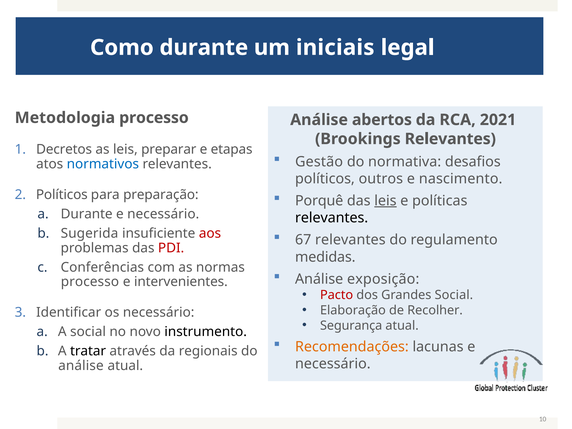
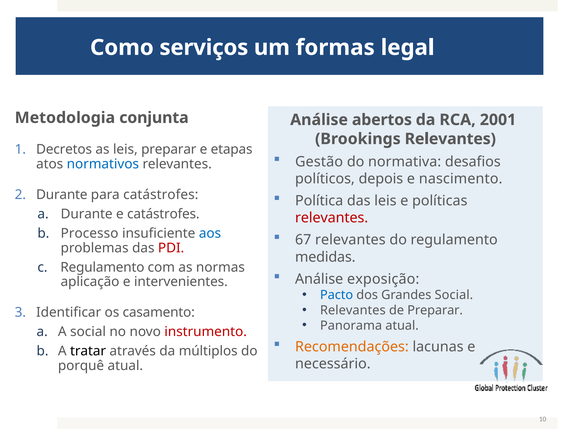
Como durante: durante -> serviços (204, 48)
iniciais: iniciais -> formas (335, 48)
Metodologia processo: processo -> conjunta (154, 118)
2021: 2021 -> 2001 (498, 120)
outros: outros -> depois (381, 179)
Políticos: Políticos -> Durante (62, 195)
para preparação: preparação -> catástrofes (161, 195)
Porquê: Porquê -> Política (319, 201)
leis underline: present -> none (385, 201)
necessário: necessário -> catástrofes (163, 214)
relevantes colour: black -> red (332, 218)
Sugerida: Sugerida -> Processo (90, 233)
aos colour: red -> blue (210, 233)
Conferências: Conferências -> Regulamento (102, 267)
processo: processo -> aplicação (90, 282)
Pacto colour: red -> blue (337, 295)
Elaboração: Elaboração -> Relevantes (353, 310)
de Recolher: Recolher -> Preparar (435, 310)
os necessário: necessário -> casamento (159, 312)
Segurança: Segurança -> Panorama (351, 326)
instrumento colour: black -> red (206, 332)
regionais: regionais -> múltiplos (208, 351)
análise: análise -> porquê (81, 366)
